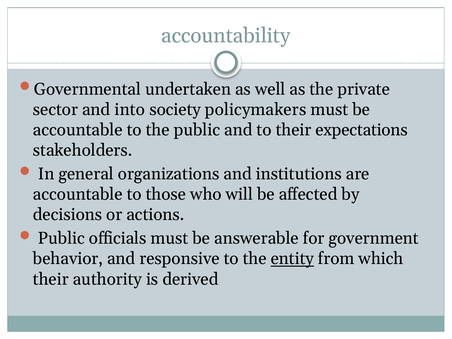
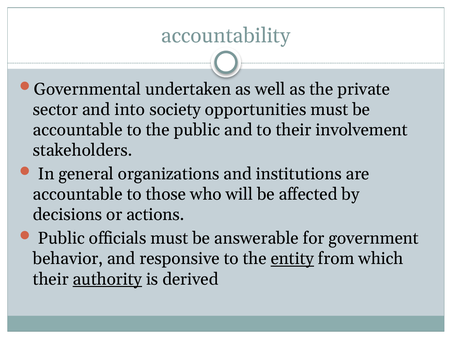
policymakers: policymakers -> opportunities (256, 109)
expectations: expectations -> involvement (362, 130)
authority underline: none -> present (107, 279)
